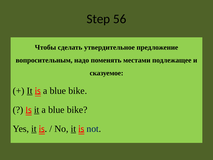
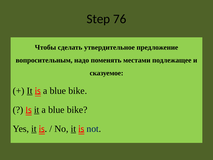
56: 56 -> 76 (120, 19)
